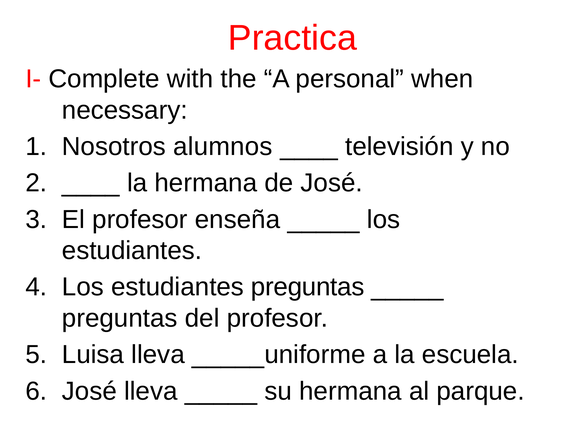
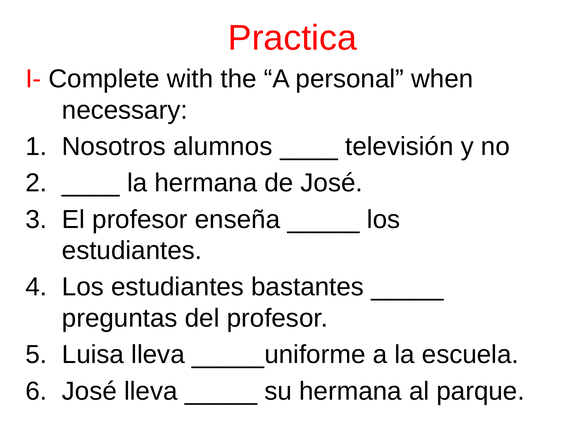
estudiantes preguntas: preguntas -> bastantes (308, 287)
